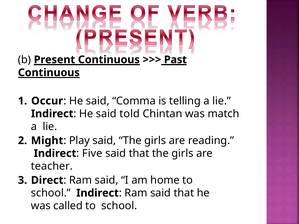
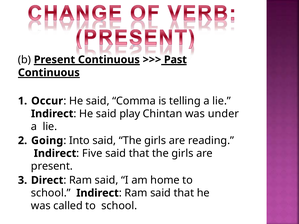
told: told -> play (130, 114)
match: match -> under (223, 114)
Might: Might -> Going (47, 141)
Play: Play -> Into (79, 141)
teacher: teacher -> present (52, 166)
